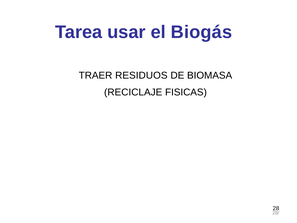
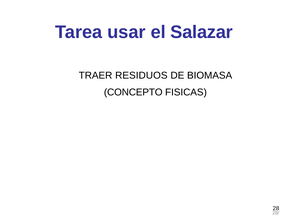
Biogás: Biogás -> Salazar (202, 32)
RECICLAJE: RECICLAJE -> CONCEPTO (133, 92)
